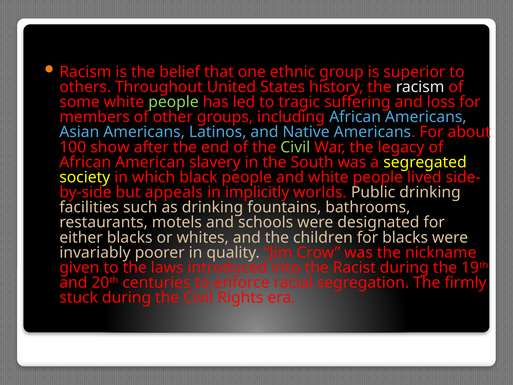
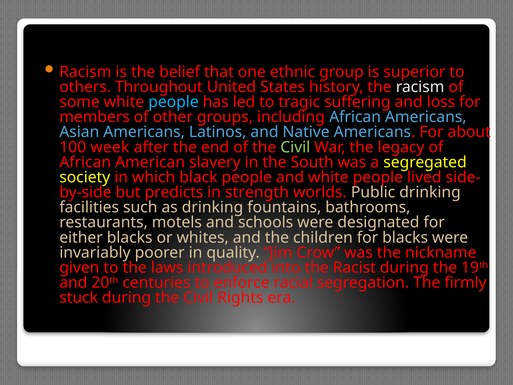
people colour: light green -> light blue (173, 102)
show: show -> week (110, 147)
appeals: appeals -> predicts (174, 192)
implicitly: implicitly -> strength (257, 192)
